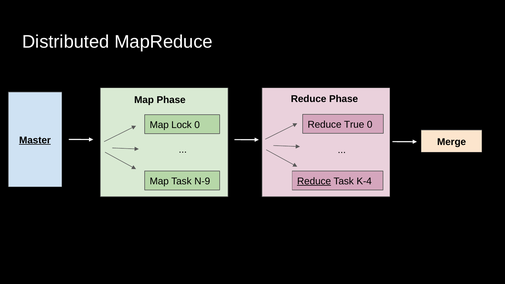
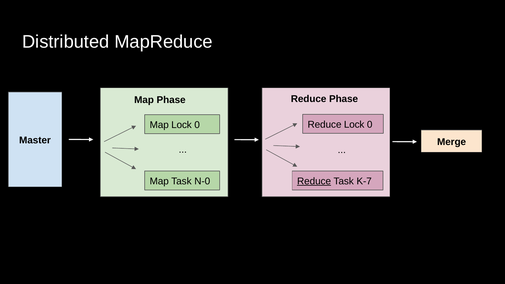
Reduce True: True -> Lock (354, 125)
Master underline: present -> none (35, 140)
N-9: N-9 -> N-0 (202, 181)
K-4: K-4 -> K-7 (364, 181)
